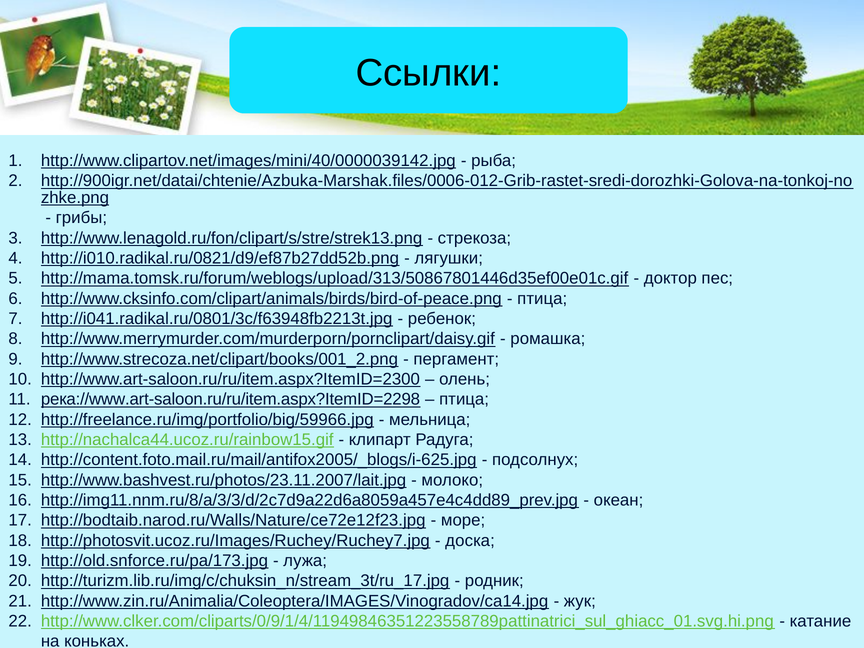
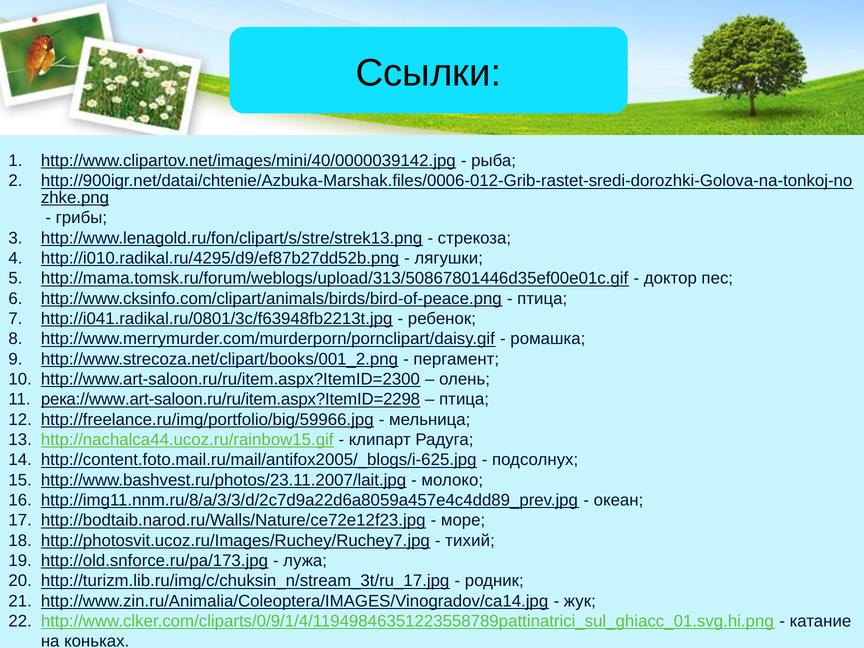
http://i010.radikal.ru/0821/d9/ef87b27dd52b.png: http://i010.radikal.ru/0821/d9/ef87b27dd52b.png -> http://i010.radikal.ru/4295/d9/ef87b27dd52b.png (220, 258)
доска: доска -> тихий (470, 541)
